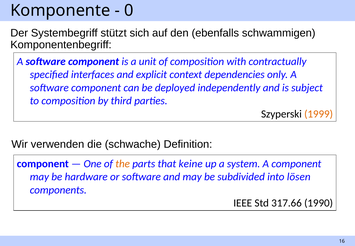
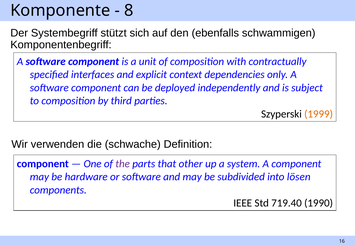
0: 0 -> 8 (129, 10)
the colour: orange -> purple (123, 164)
keine: keine -> other (191, 164)
317.66: 317.66 -> 719.40 (287, 203)
